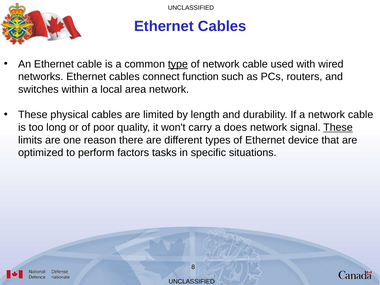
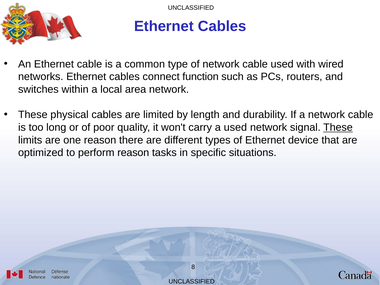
type underline: present -> none (178, 64)
a does: does -> used (235, 127)
perform factors: factors -> reason (133, 153)
